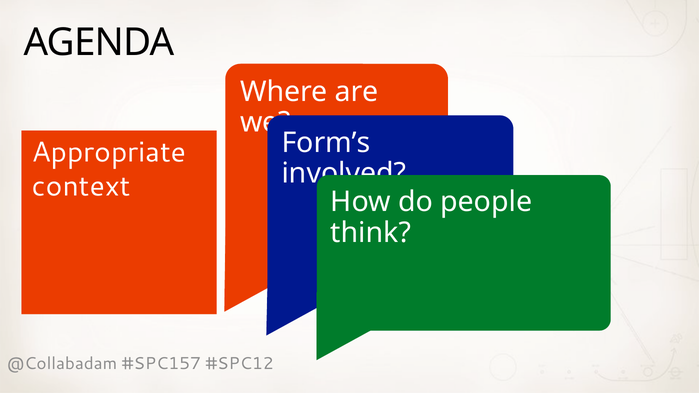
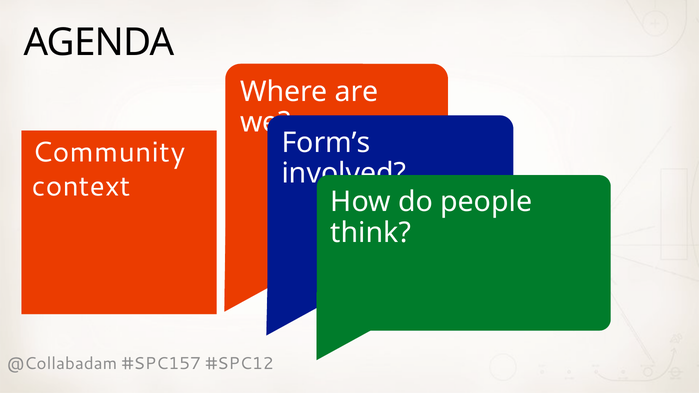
Appropriate: Appropriate -> Community (109, 152)
